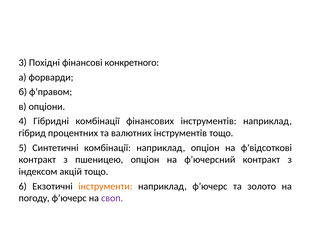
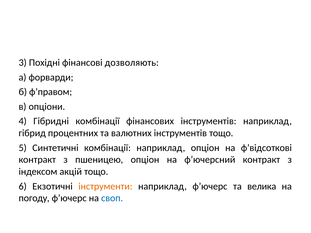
конкретного: конкретного -> дозволяють (132, 63)
золото: золото -> велика (262, 186)
своп colour: purple -> blue (112, 198)
